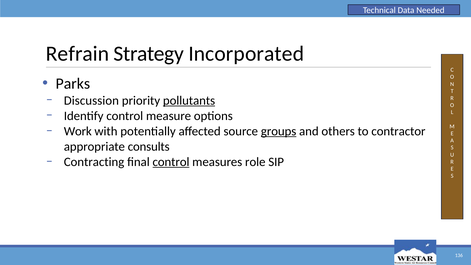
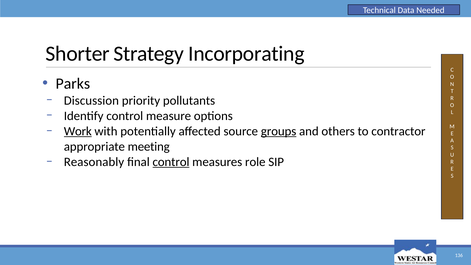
Refrain: Refrain -> Shorter (78, 54)
Incorporated: Incorporated -> Incorporating (246, 54)
pollutants underline: present -> none (189, 100)
Work underline: none -> present (78, 131)
consults: consults -> meeting (149, 147)
Contracting: Contracting -> Reasonably (94, 162)
